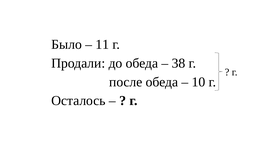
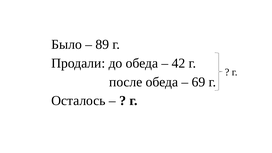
11: 11 -> 89 (102, 44)
38: 38 -> 42 (178, 63)
10: 10 -> 69 (198, 82)
